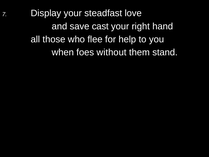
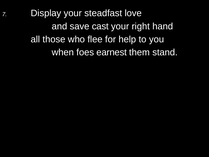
without: without -> earnest (112, 52)
